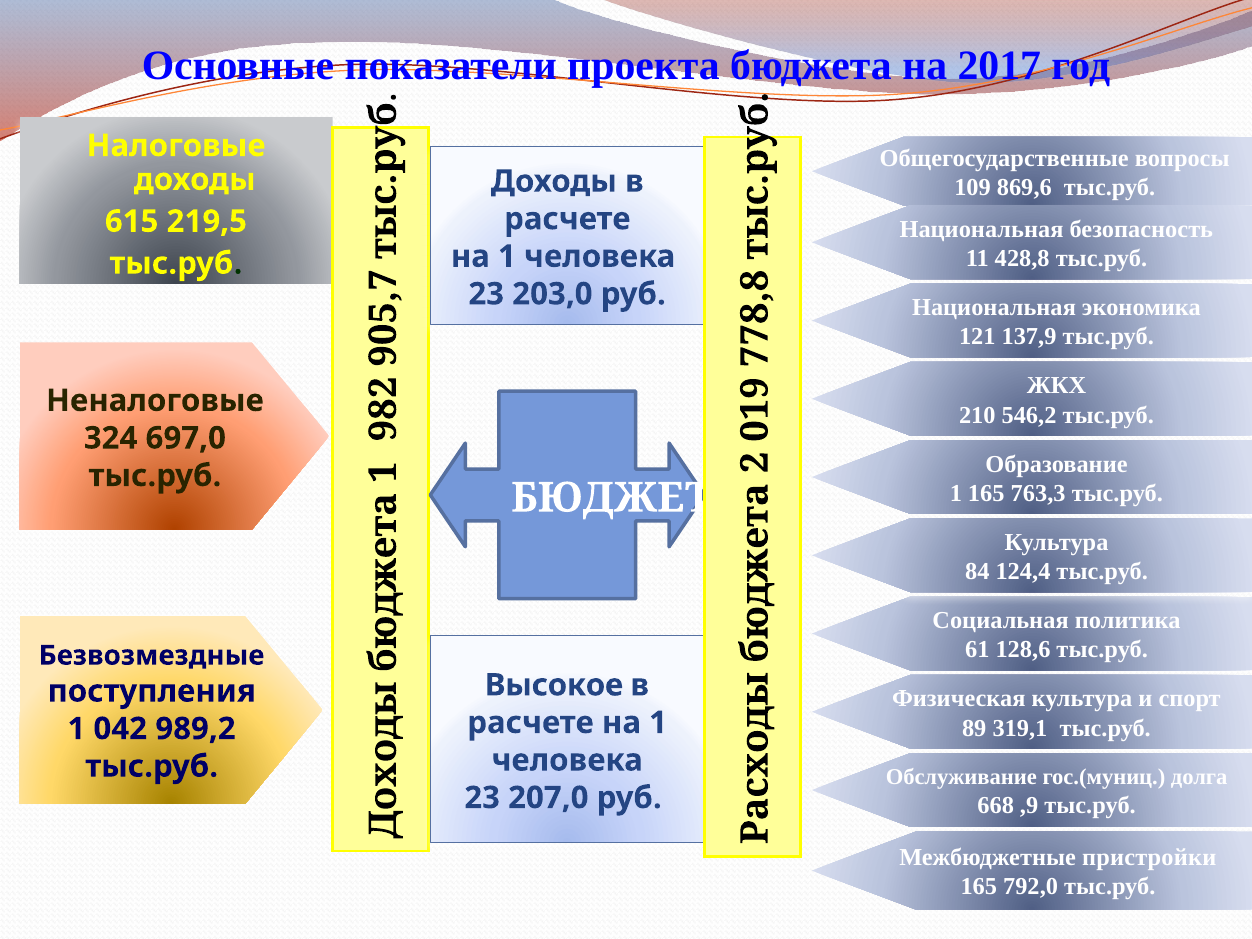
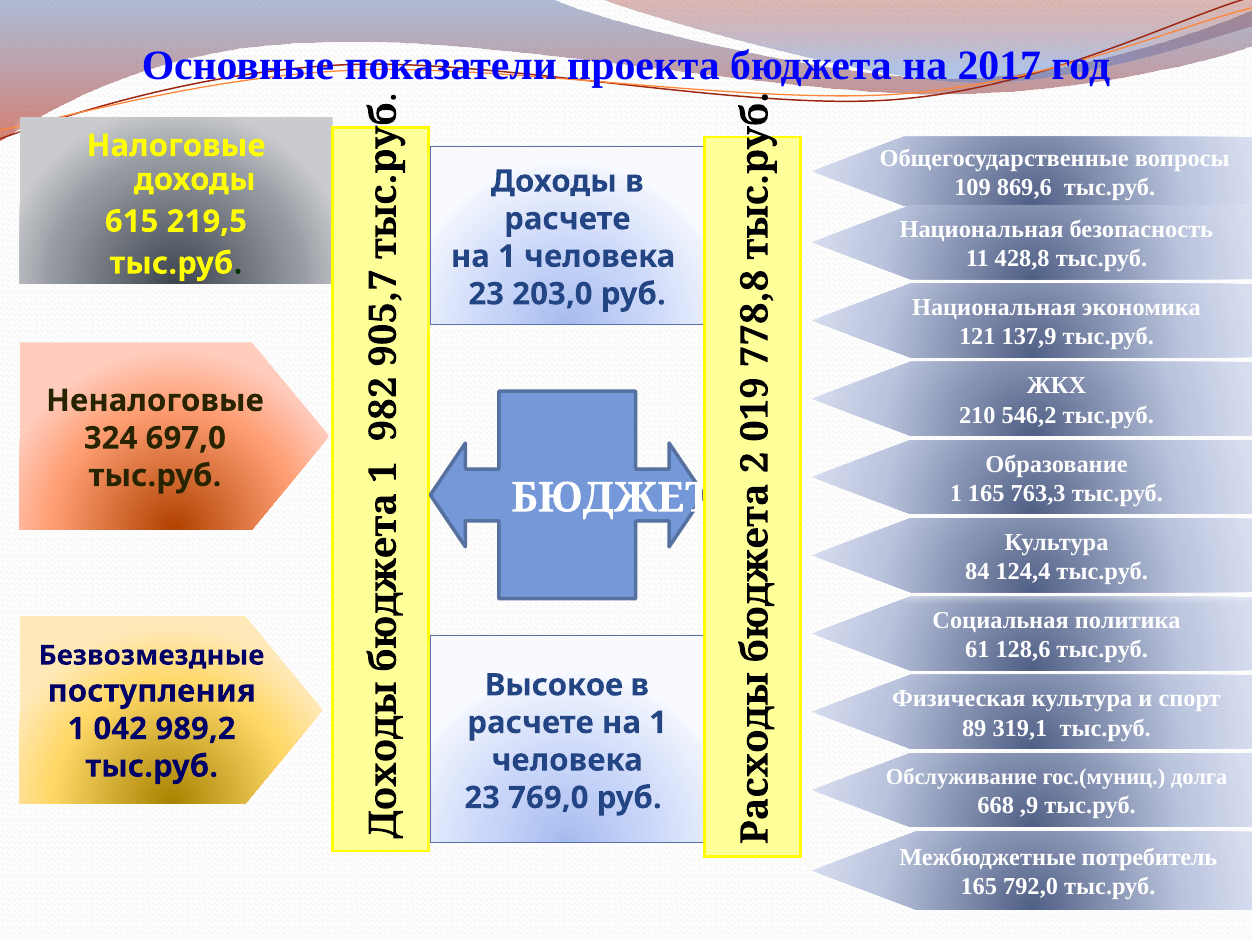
207,0: 207,0 -> 769,0 (548, 798)
пристройки: пристройки -> потребитель (1149, 858)
